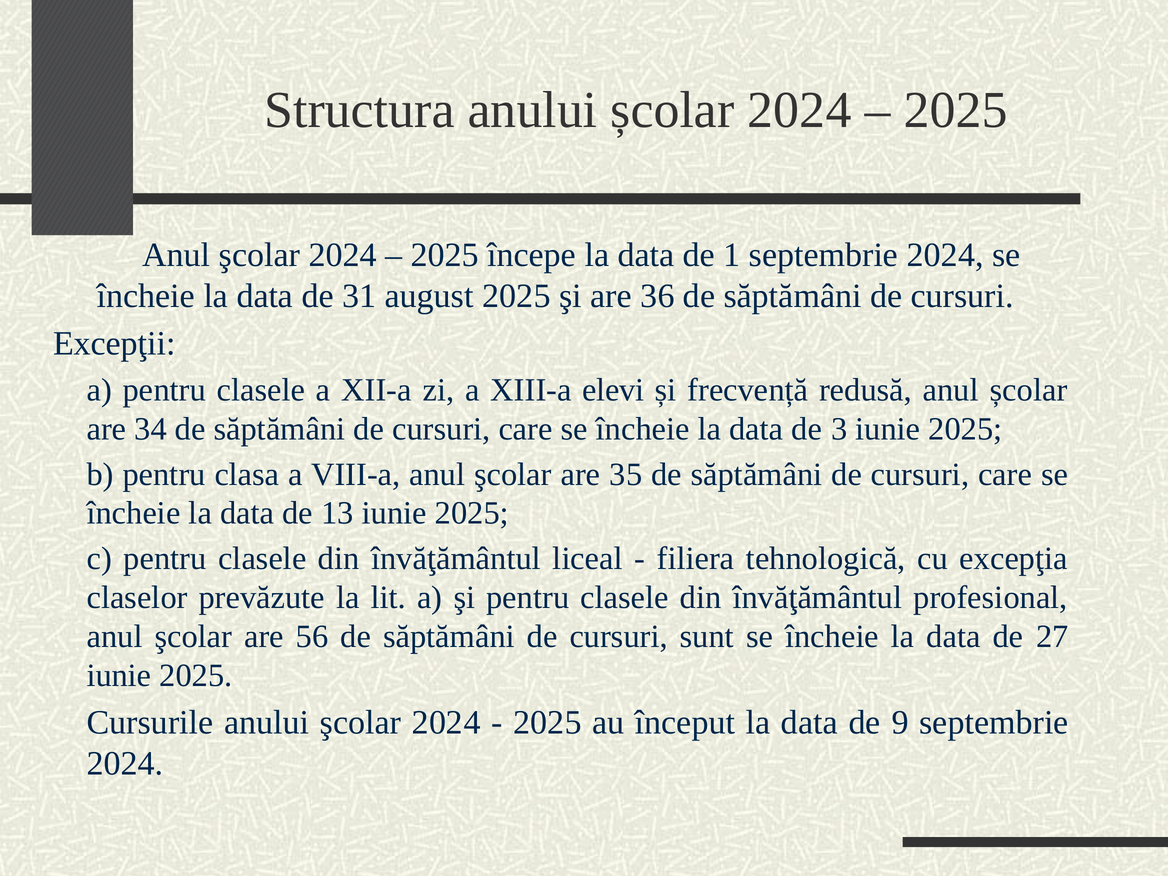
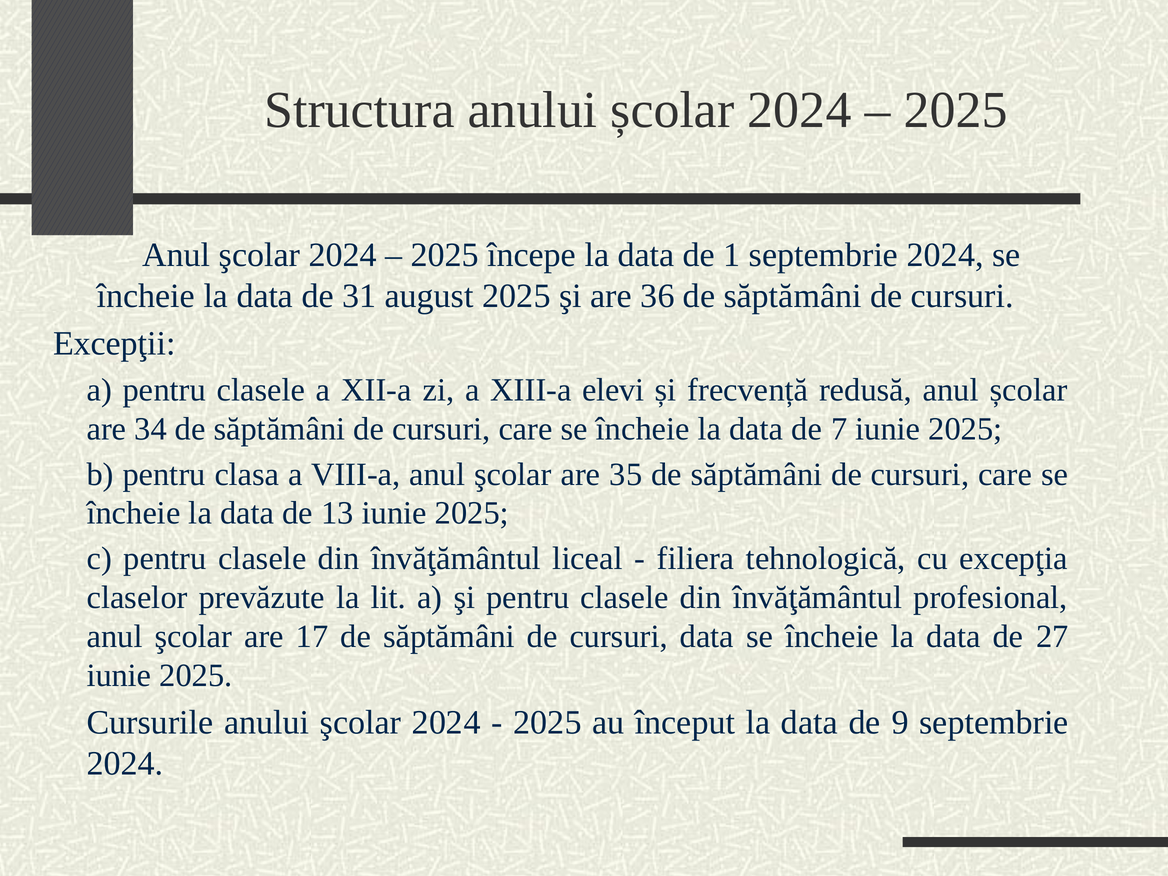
3: 3 -> 7 (839, 429)
56: 56 -> 17 (312, 637)
cursuri sunt: sunt -> data (707, 637)
